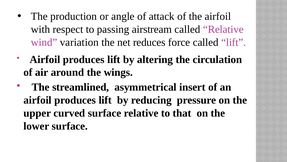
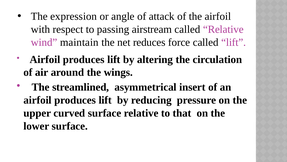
production: production -> expression (74, 16)
variation: variation -> maintain (79, 42)
